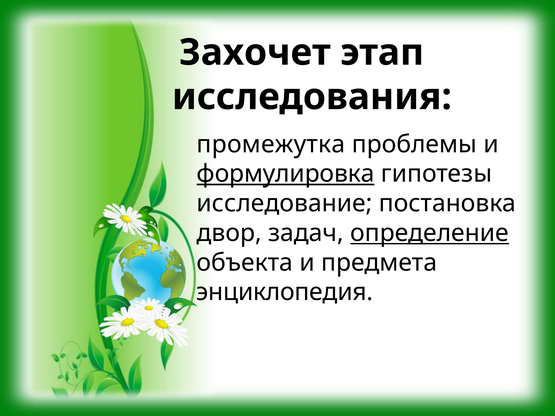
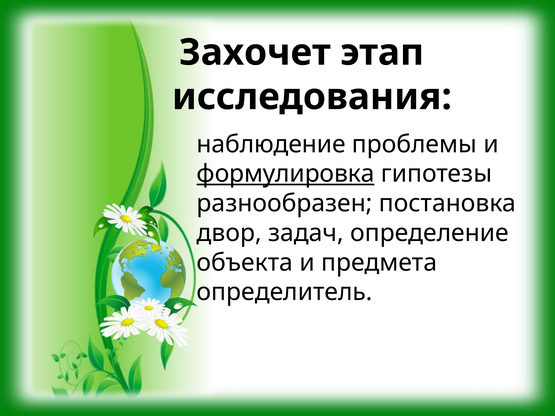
промежутка: промежутка -> наблюдение (271, 144)
исследование: исследование -> разнообразен (285, 204)
определение underline: present -> none (430, 233)
энциклопедия: энциклопедия -> определитель (285, 292)
